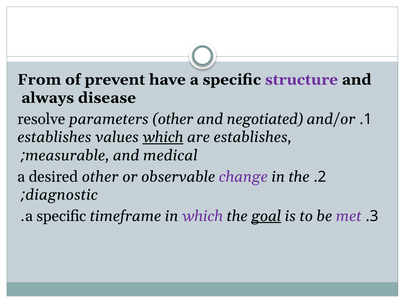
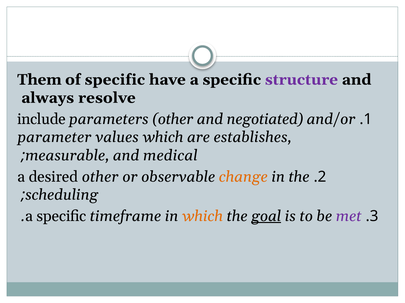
From: From -> Them (39, 80)
of prevent: prevent -> specific (115, 80)
disease: disease -> resolve (107, 98)
resolve: resolve -> include (41, 119)
establishes: establishes -> parameter (54, 138)
which underline: present -> none (163, 138)
change colour: purple -> orange (243, 177)
diagnostic: diagnostic -> scheduling (62, 195)
which colour: purple -> orange (202, 217)
